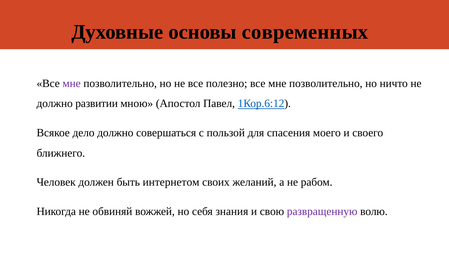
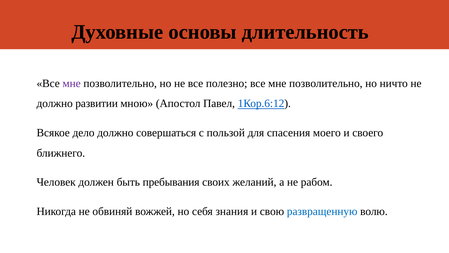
современных: современных -> длительность (305, 32)
интернетом: интернетом -> пребывания (171, 182)
развращенную colour: purple -> blue (322, 211)
